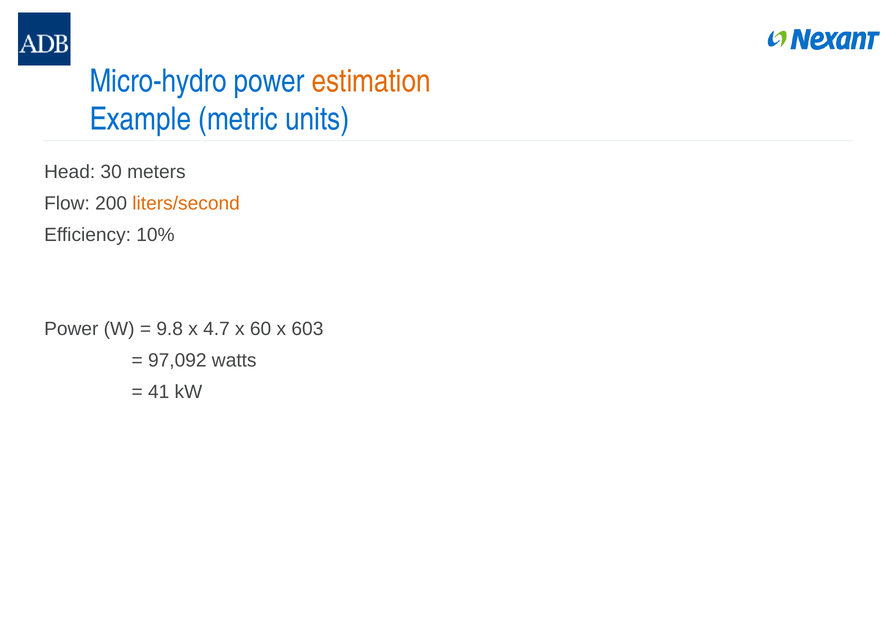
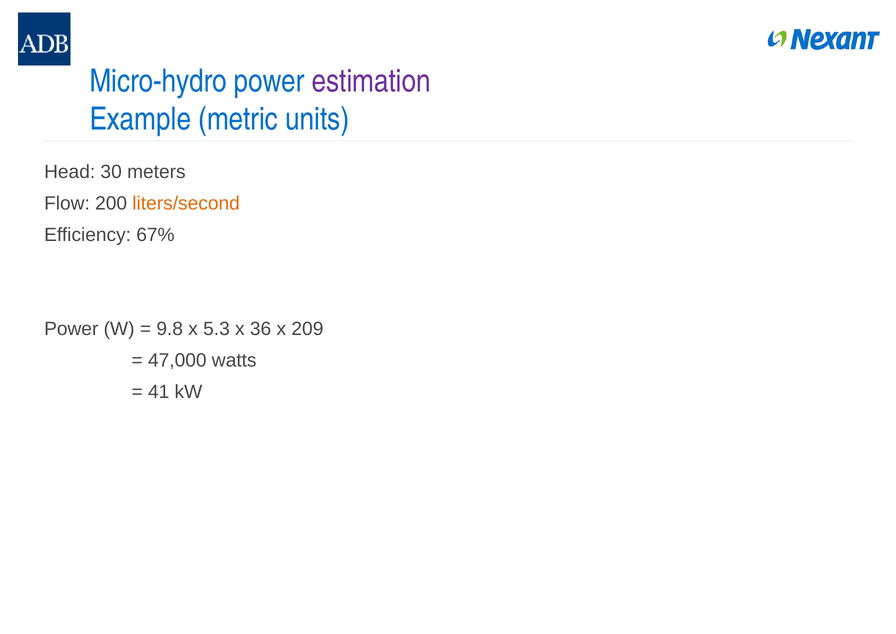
estimation colour: orange -> purple (371, 81)
10%: 10% -> 67% (155, 235)
4.7: 4.7 -> 5.3 (216, 329)
60: 60 -> 36 (261, 329)
603: 603 -> 209 (307, 329)
97,092: 97,092 -> 47,000 (177, 360)
